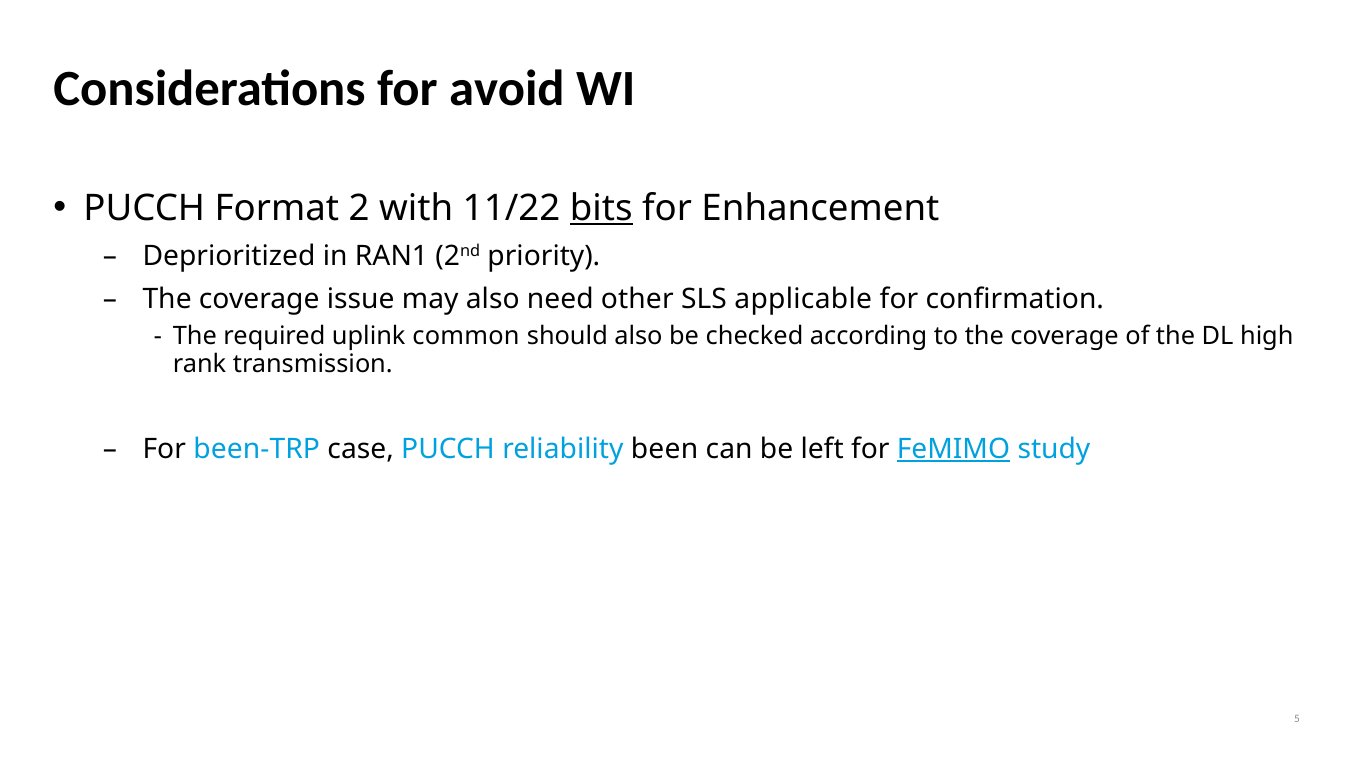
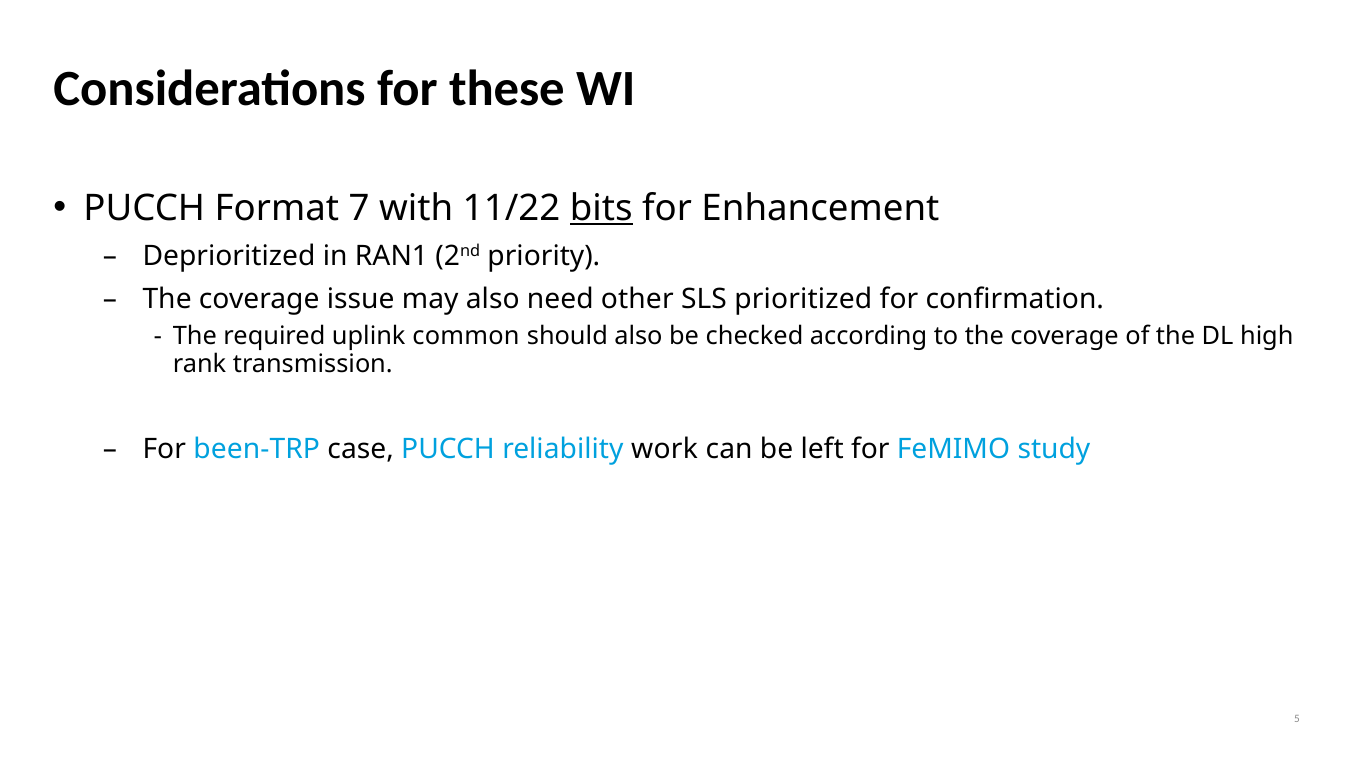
avoid: avoid -> these (507, 88)
2: 2 -> 7 (359, 208)
applicable: applicable -> prioritized (803, 299)
been: been -> work (664, 449)
FeMIMO underline: present -> none (953, 449)
